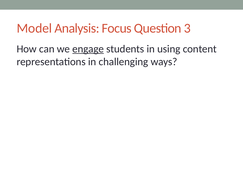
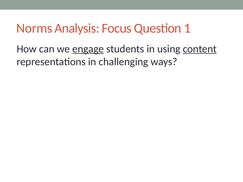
Model: Model -> Norms (34, 28)
3: 3 -> 1 (187, 28)
content underline: none -> present (200, 49)
